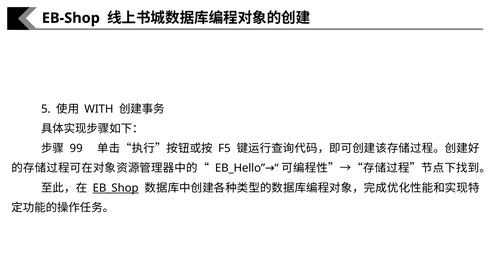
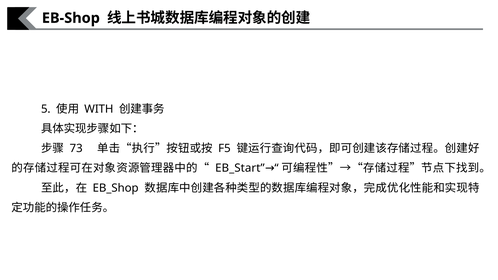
99: 99 -> 73 (76, 149)
EB_Hello: EB_Hello -> EB_Start (240, 168)
EB_Shop underline: present -> none (116, 188)
